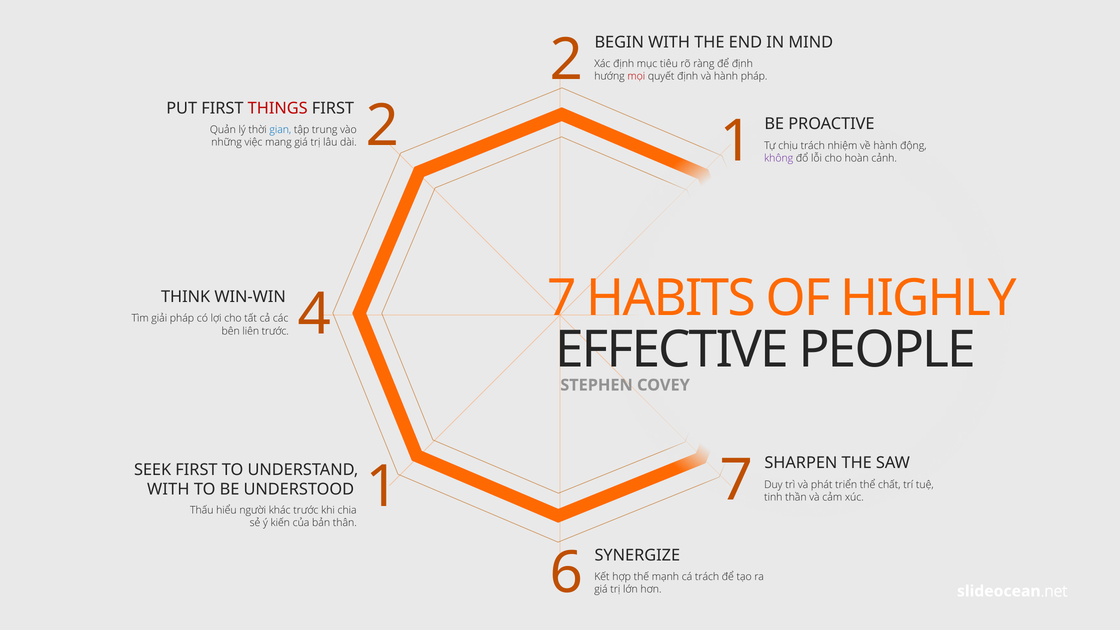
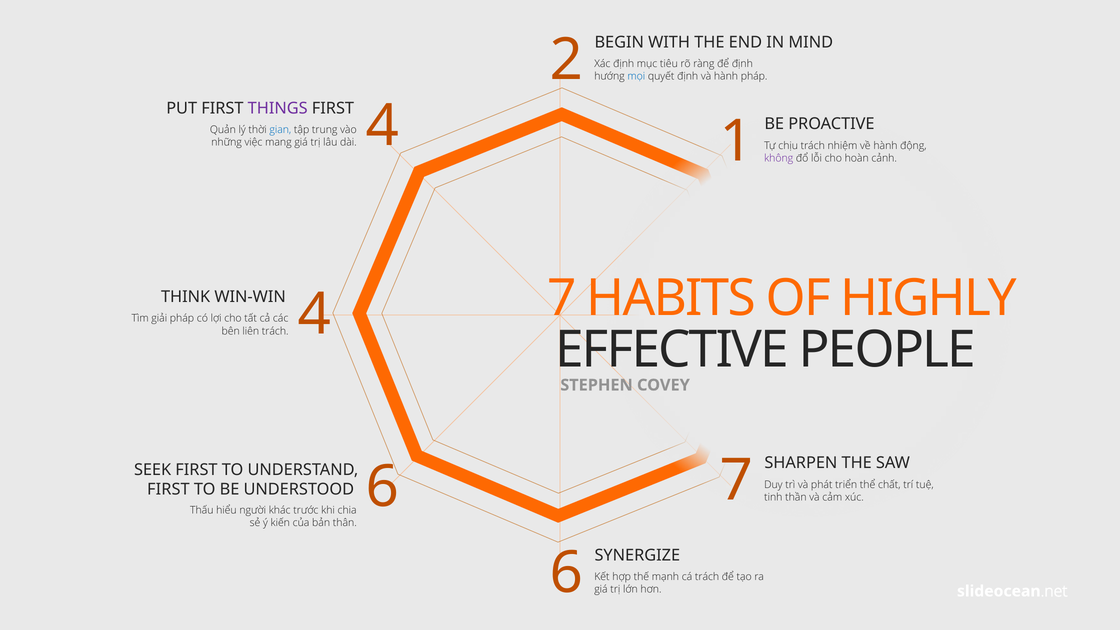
mọi colour: red -> blue (636, 76)
THINGS colour: red -> purple (278, 108)
dài 2: 2 -> 4 (383, 126)
liên trước: trước -> trách (275, 331)
WITH: WITH -> FIRST (168, 490)
thân 1: 1 -> 6 (383, 487)
